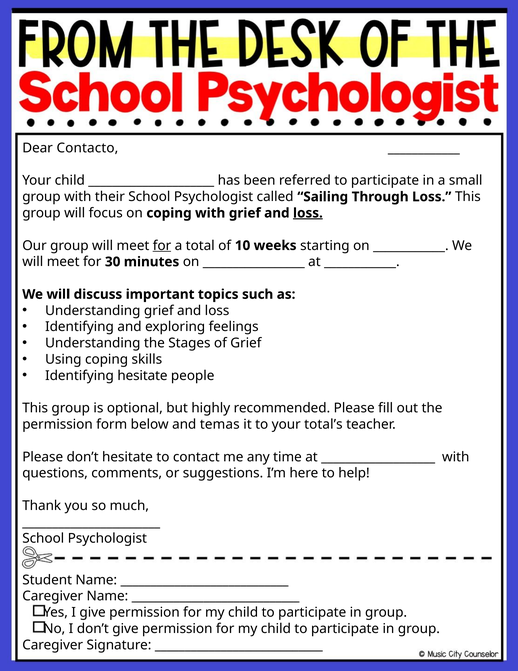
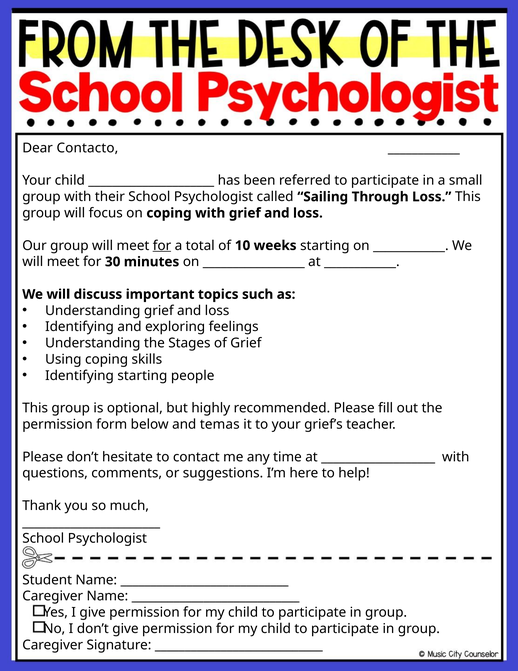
loss underline: present -> none (308, 213)
Identifying hesitate: hesitate -> starting (142, 375)
total’s: total’s -> grief’s (323, 424)
